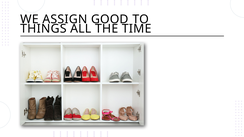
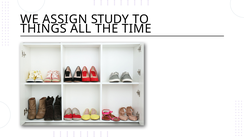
GOOD: GOOD -> STUDY (110, 19)
